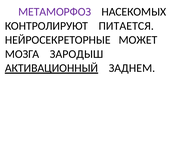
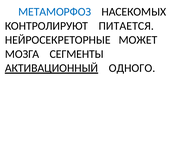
МЕТАМОРФОЗ colour: purple -> blue (55, 12)
ЗАРОДЫШ: ЗАРОДЫШ -> СЕГМЕНТЫ (77, 54)
ЗАДНЕМ: ЗАДНЕМ -> ОДНОГО (132, 68)
